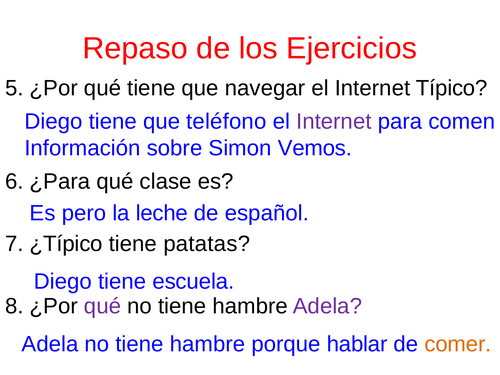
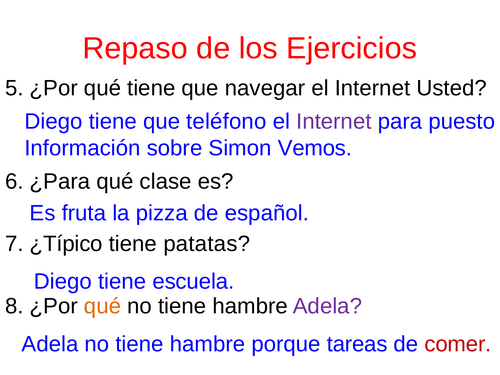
Típico: Típico -> Usted (452, 88)
comen: comen -> puesto (462, 122)
pero: pero -> fruta (84, 213)
leche: leche -> pizza (162, 213)
qué colour: purple -> orange (103, 306)
hablar: hablar -> tareas (357, 344)
comer colour: orange -> red (458, 344)
